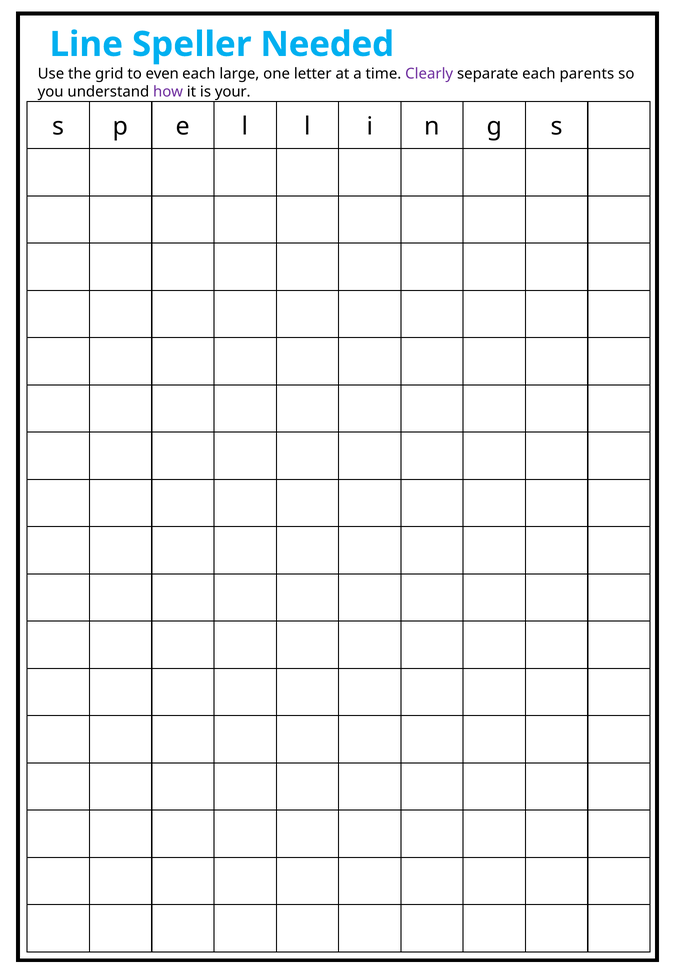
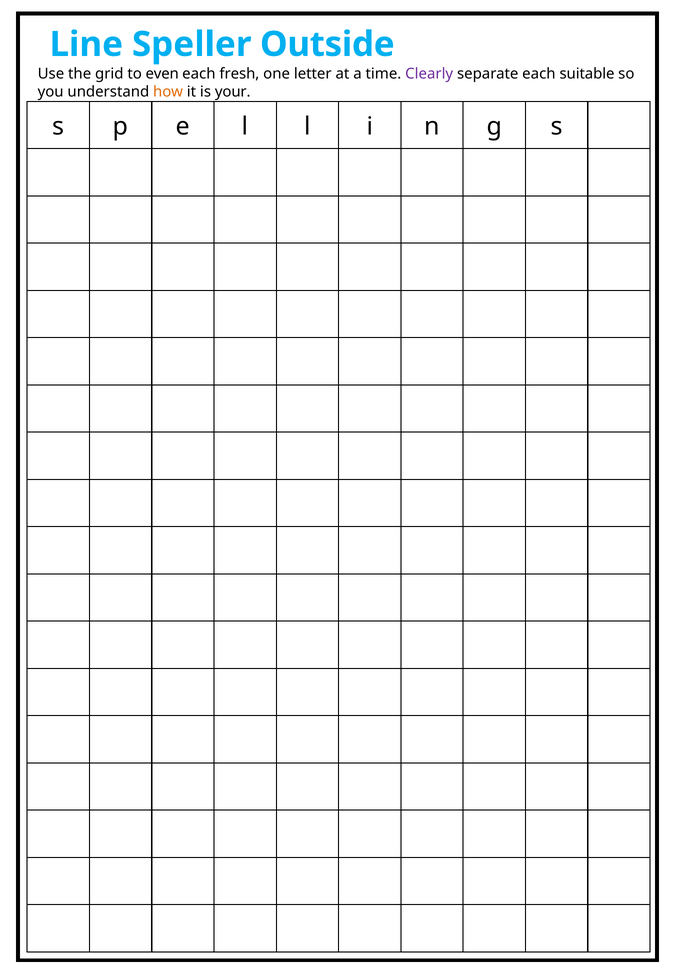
Needed: Needed -> Outside (327, 44)
large: large -> fresh (239, 74)
parents: parents -> suitable (587, 74)
how colour: purple -> orange (168, 92)
